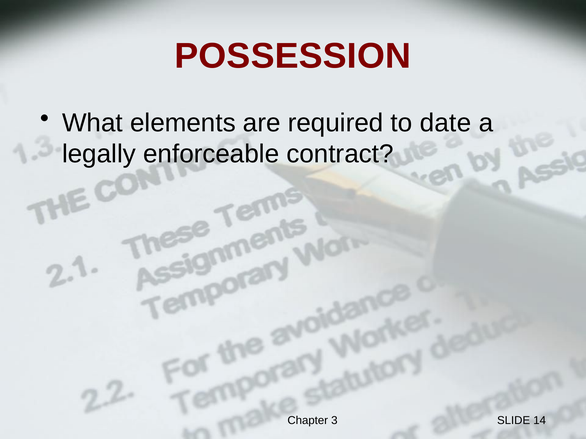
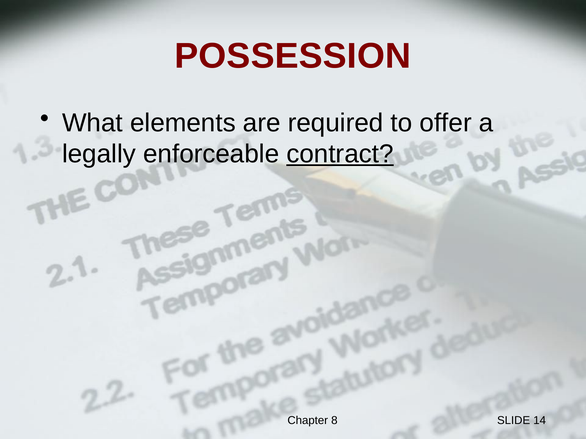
date: date -> offer (446, 123)
contract underline: none -> present (340, 154)
3: 3 -> 8 (334, 421)
